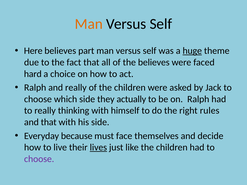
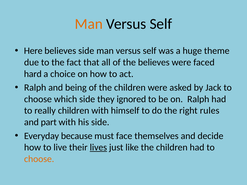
believes part: part -> side (86, 51)
huge underline: present -> none (192, 51)
and really: really -> being (76, 88)
actually: actually -> ignored (131, 99)
really thinking: thinking -> children (74, 111)
and that: that -> part (49, 122)
choose colour: purple -> orange (39, 159)
